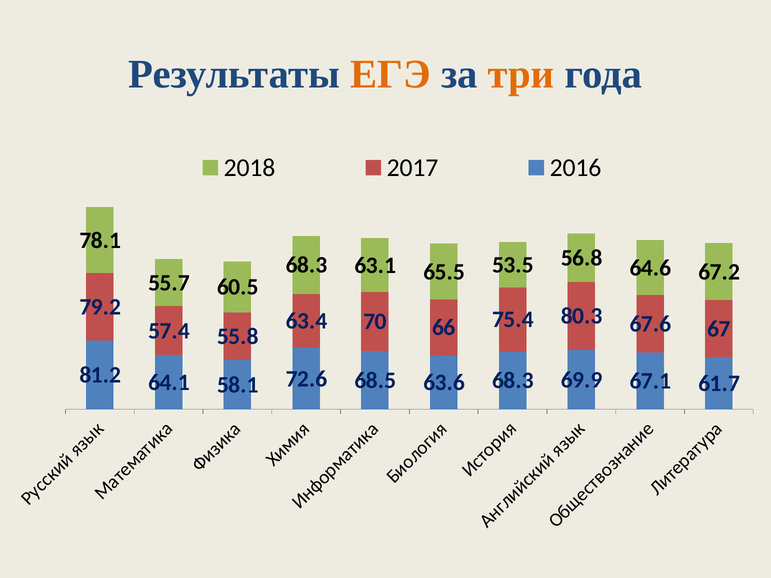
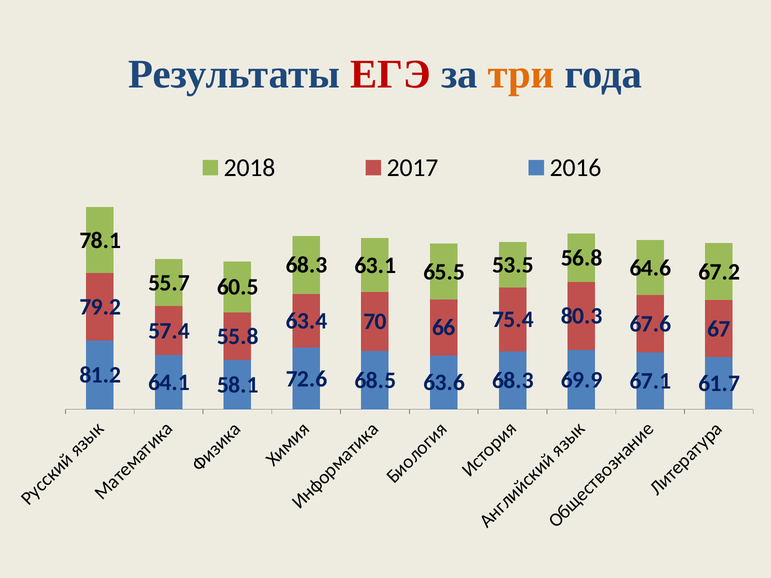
ЕГЭ colour: orange -> red (391, 74)
